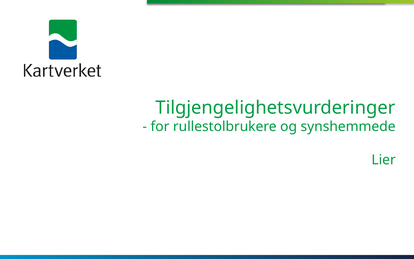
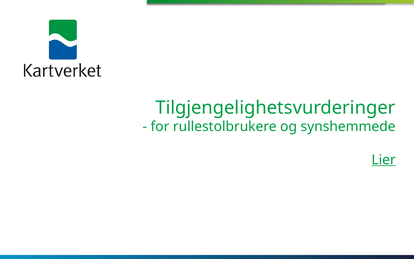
Lier underline: none -> present (384, 160)
